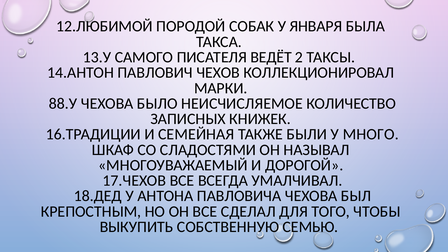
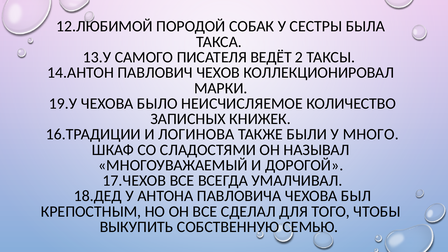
ЯНВАРЯ: ЯНВАРЯ -> СЕСТРЫ (316, 26)
88.У: 88.У -> 19.У (63, 104)
СЕМЕЙНАЯ: СЕМЕЙНАЯ -> ЛОГИНОВА (196, 134)
